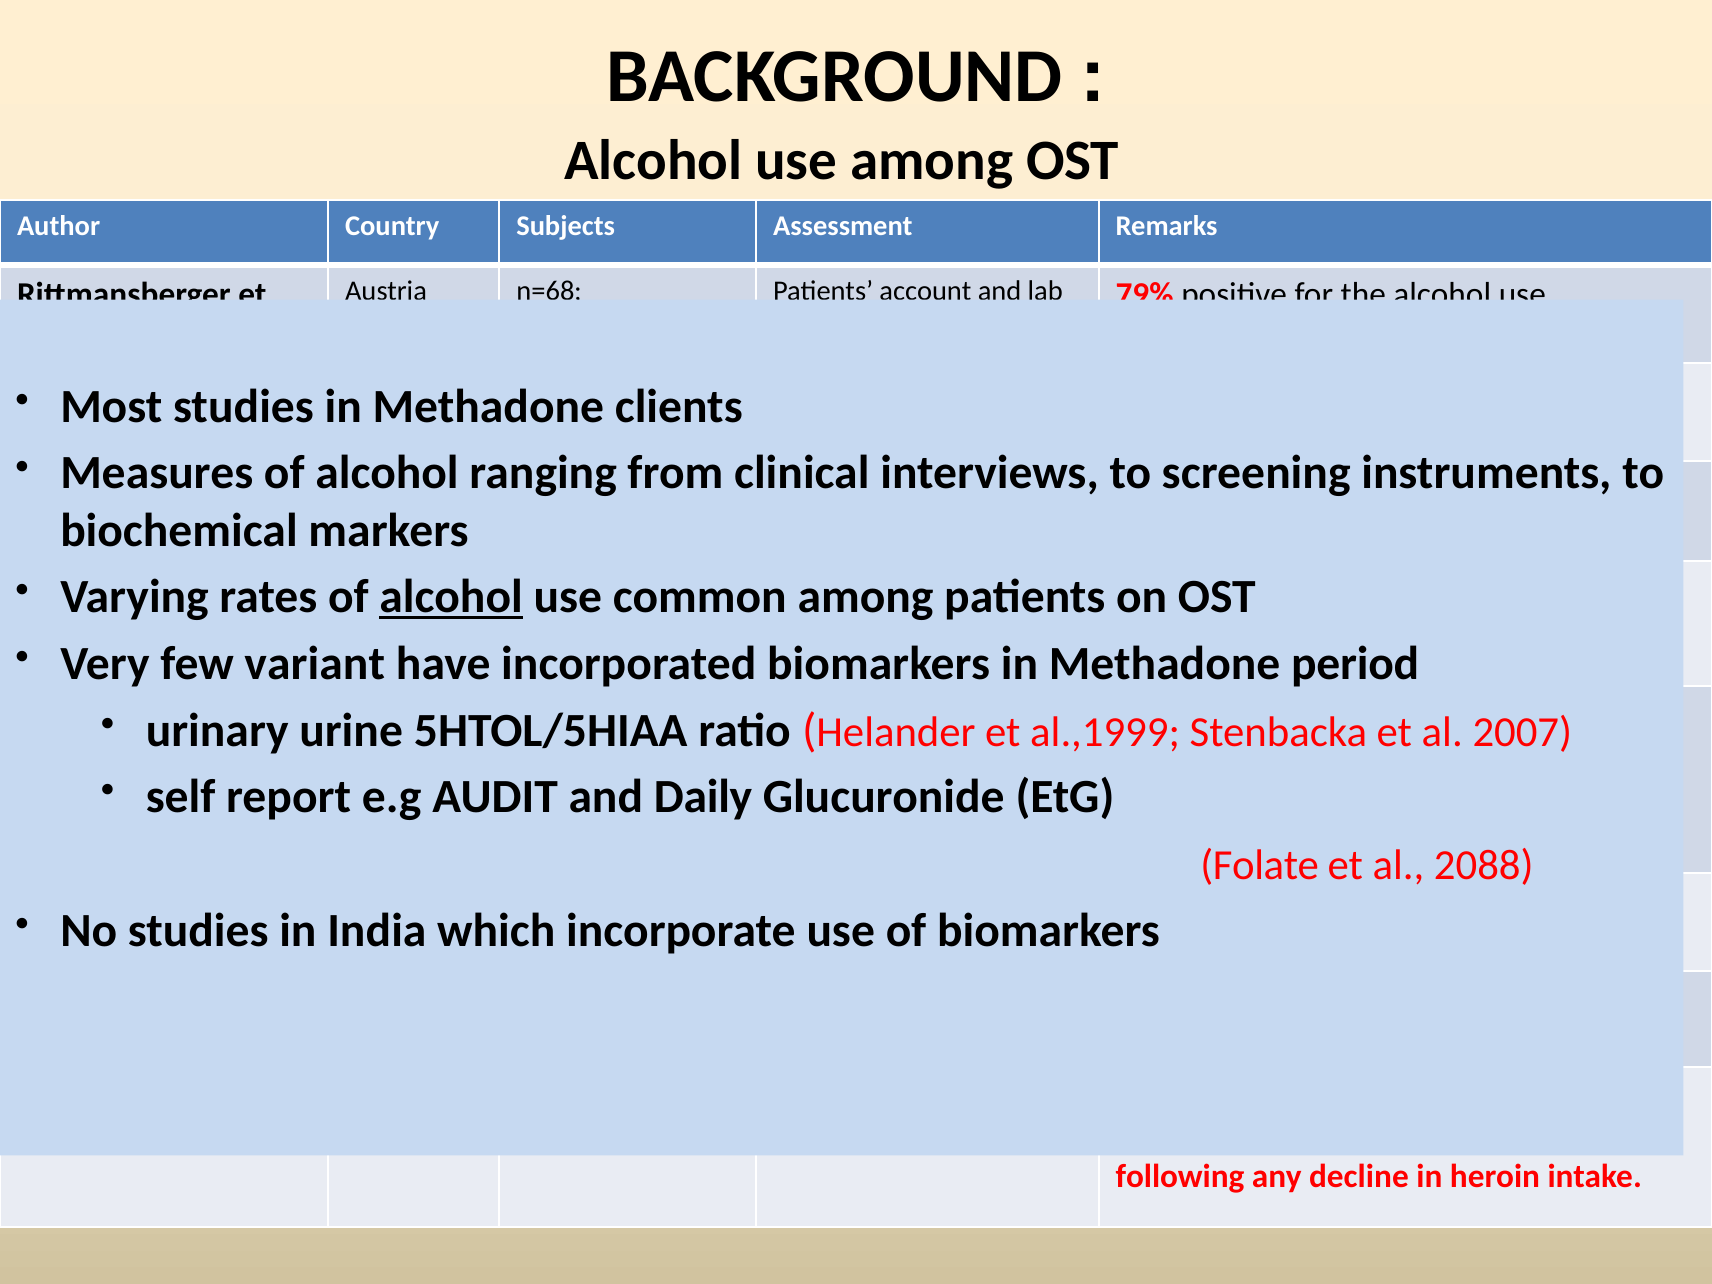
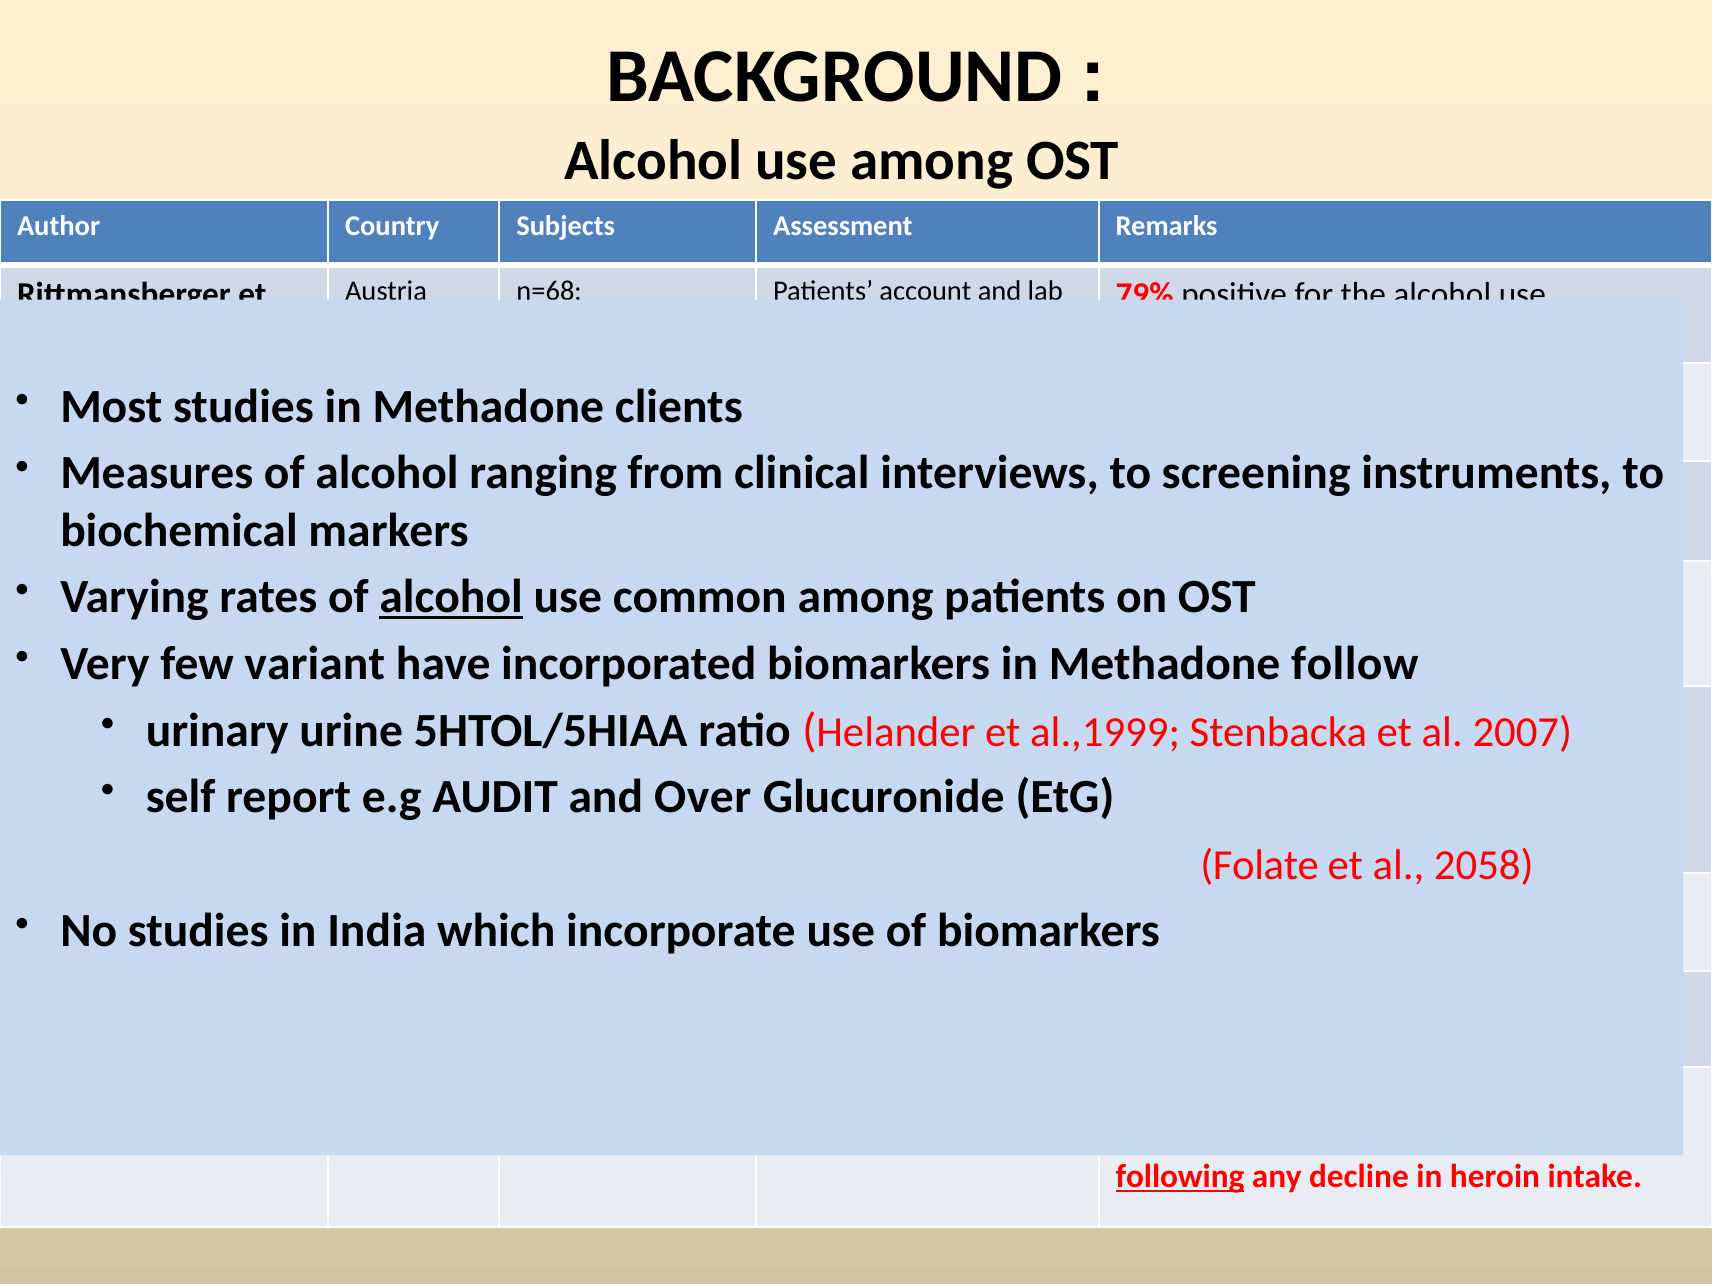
period: period -> follow (1355, 664)
Daily: Daily -> Over (703, 797)
2088: 2088 -> 2058 (1484, 865)
following underline: none -> present (1180, 1177)
